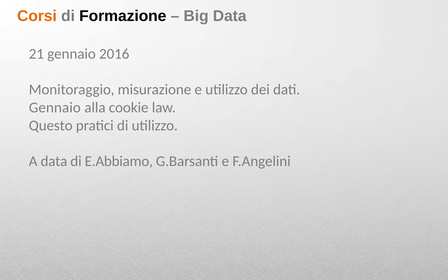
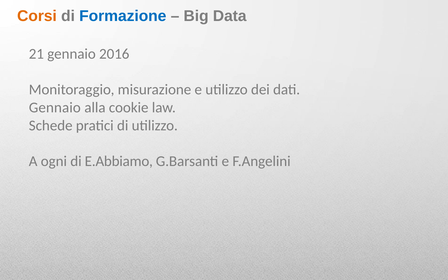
Formazione colour: black -> blue (123, 16)
Questo: Questo -> Schede (51, 126)
A data: data -> ogni (54, 161)
